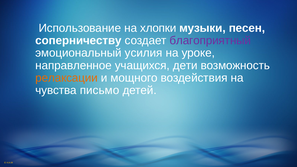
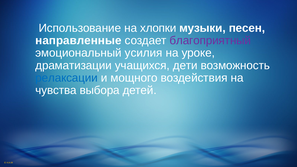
соперничеству: соперничеству -> направленные (78, 41)
направленное: направленное -> драматизации (74, 65)
релаксации colour: orange -> blue (67, 78)
письмо: письмо -> выбора (100, 90)
